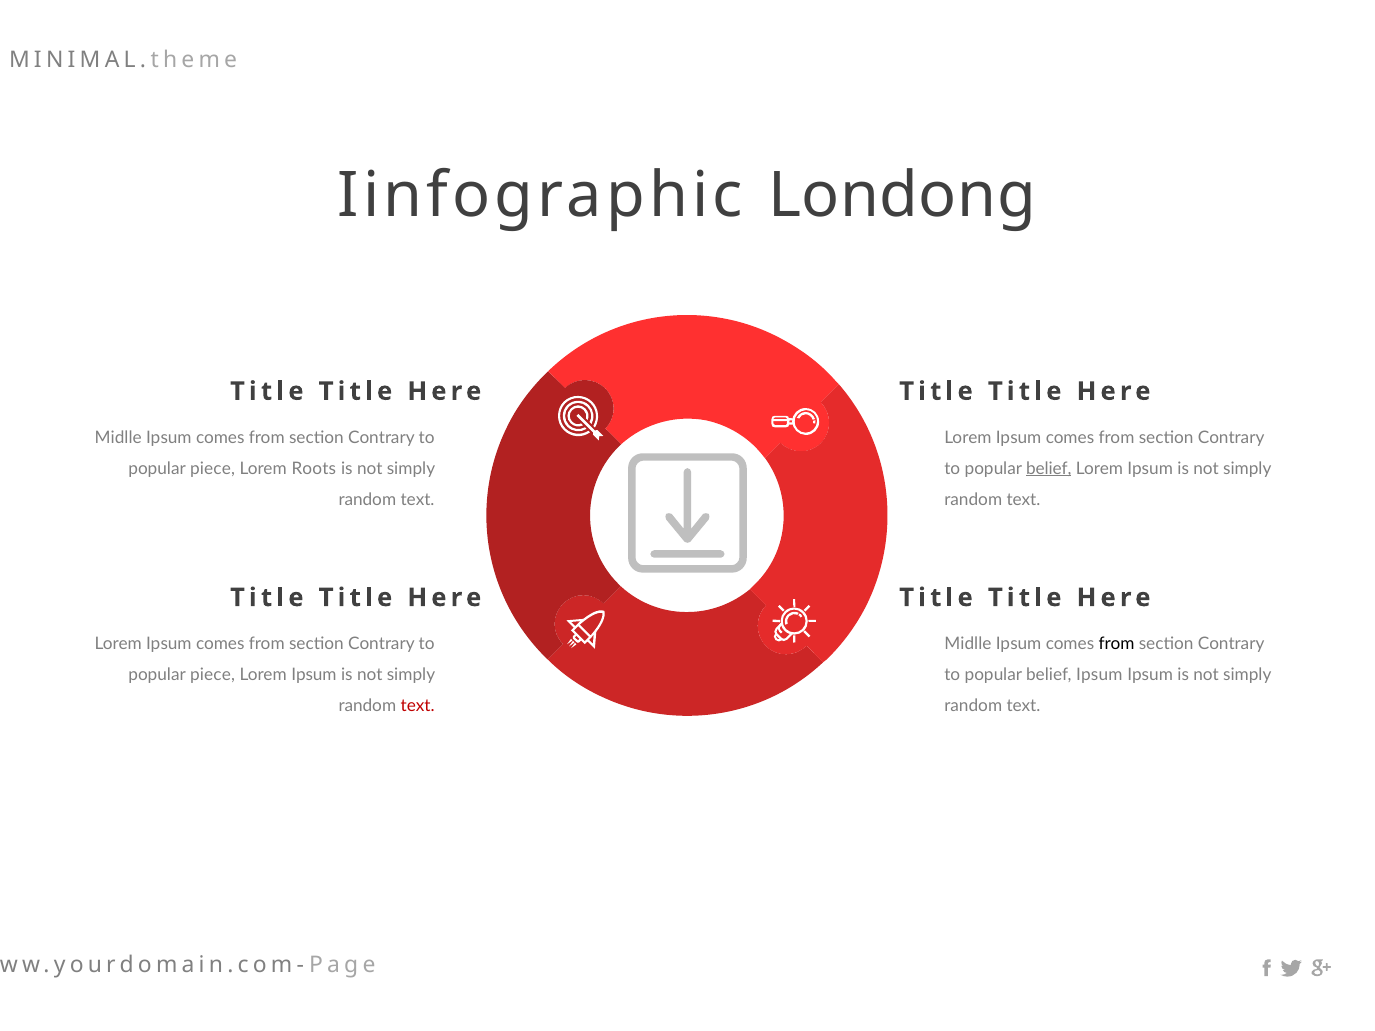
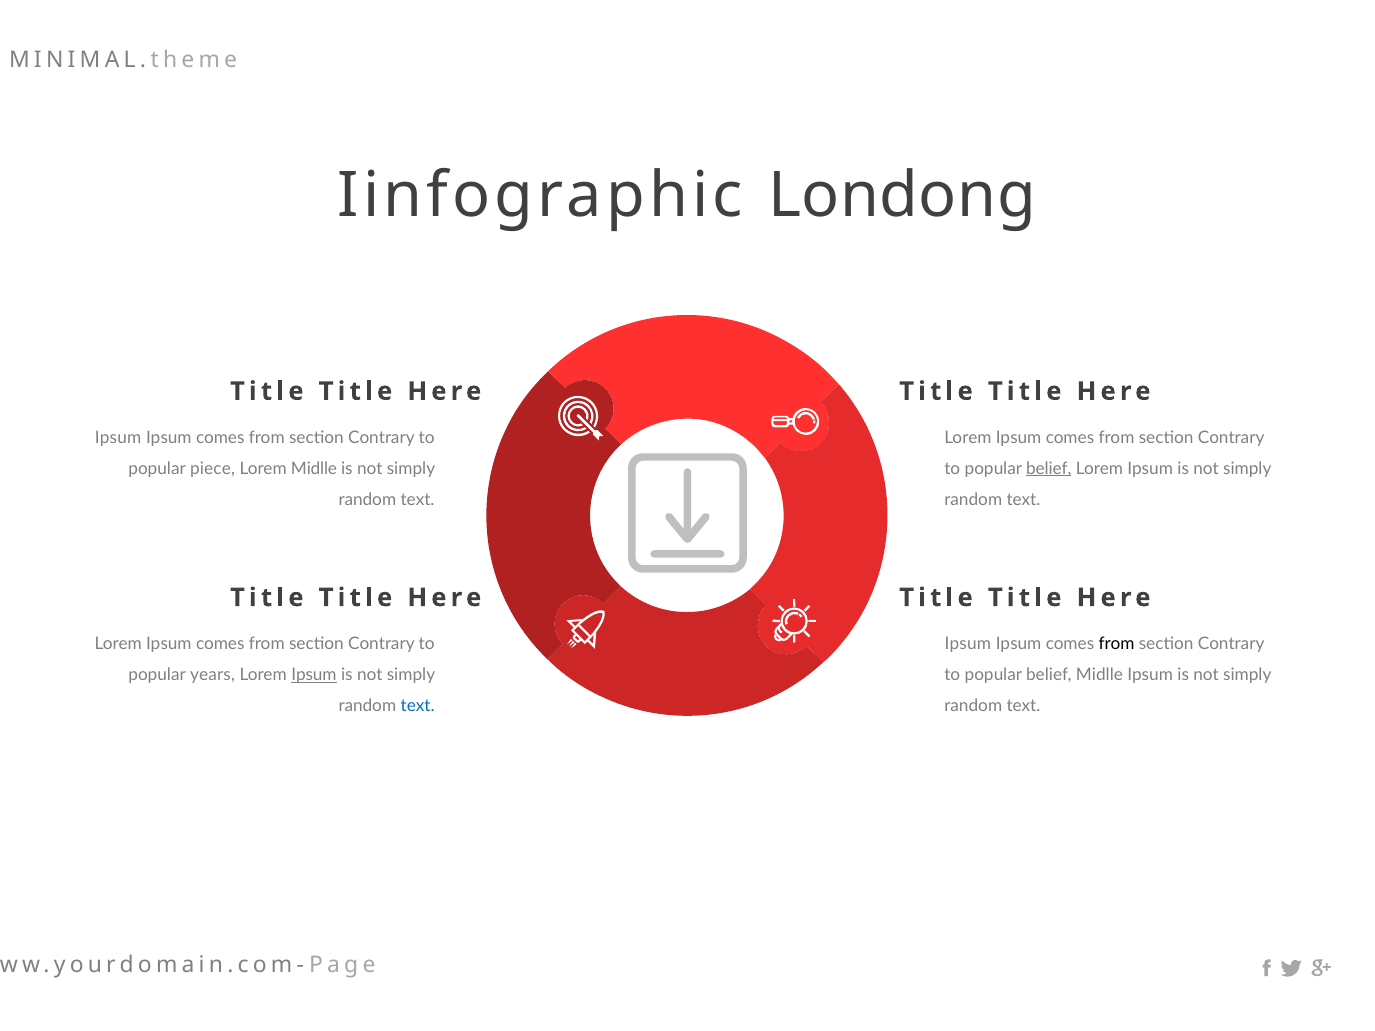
Midlle: Midlle -> Ipsum (118, 438)
Lorem Roots: Roots -> Midlle (314, 469)
Midlle: Midlle -> Ipsum (968, 644)
piece: piece -> years (213, 675)
Ipsum underline: none -> present (314, 675)
belief Ipsum: Ipsum -> Midlle (1099, 675)
text colour: red -> blue (418, 706)
